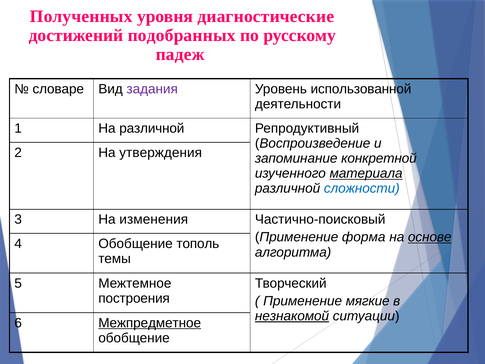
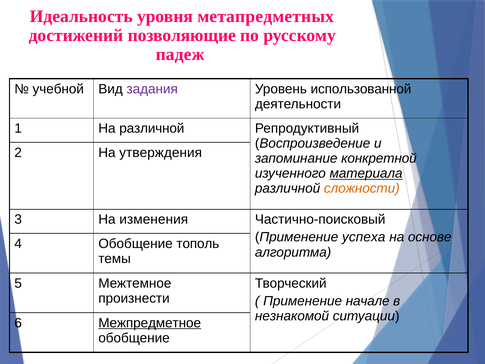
Полученных: Полученных -> Идеальность (81, 17)
диагностические: диагностические -> метапредметных (266, 17)
подобранных: подобранных -> позволяющие (182, 35)
словаре: словаре -> учебной (58, 89)
сложности colour: blue -> orange (362, 188)
форма: форма -> успеха (364, 237)
основе underline: present -> none (430, 237)
построения: построения -> произнести (134, 298)
мягкие: мягкие -> начале (368, 301)
незнакомой underline: present -> none (292, 316)
